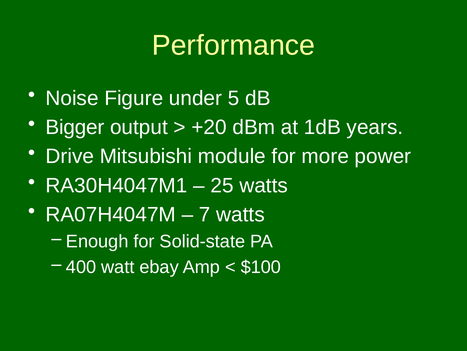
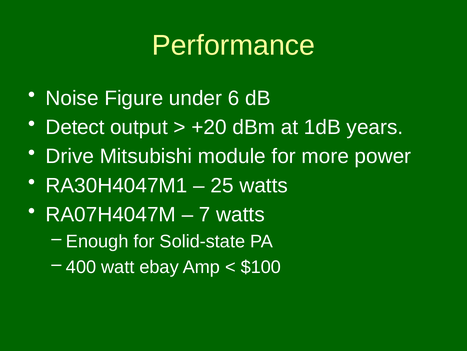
5: 5 -> 6 (234, 98)
Bigger: Bigger -> Detect (75, 127)
